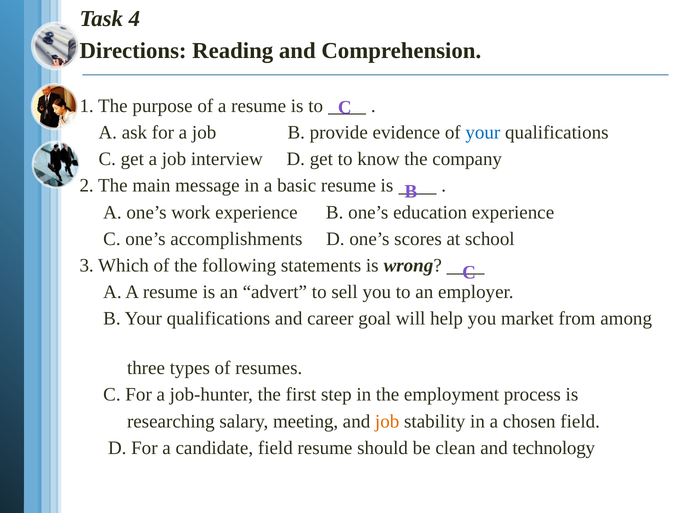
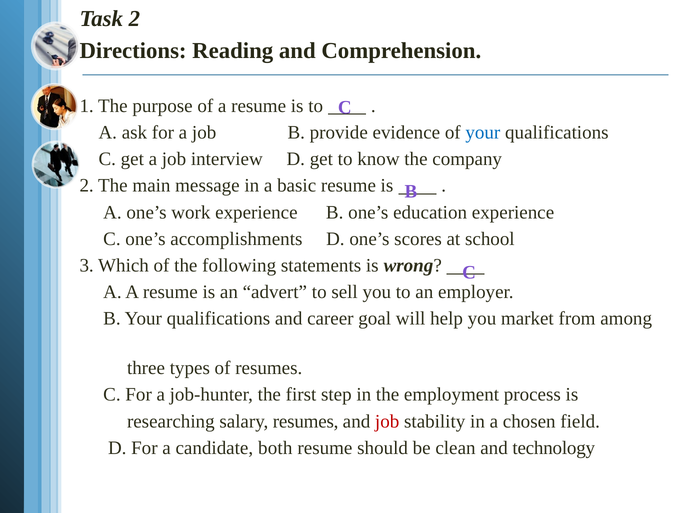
Task 4: 4 -> 2 (134, 19)
salary meeting: meeting -> resumes (306, 421)
job colour: orange -> red (387, 421)
candidate field: field -> both (275, 448)
